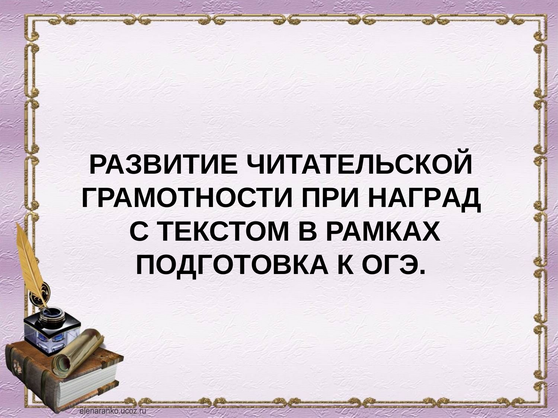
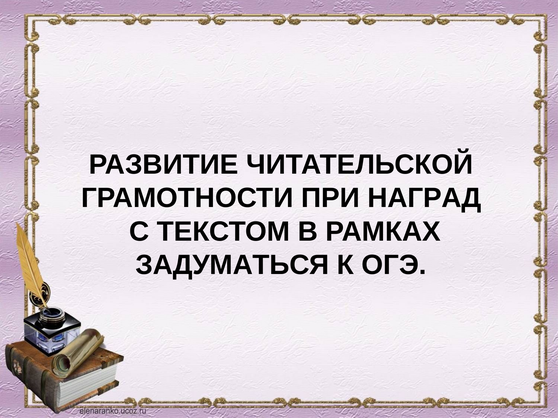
ПОДГОТОВКА: ПОДГОТОВКА -> ЗАДУМАТЬСЯ (232, 265)
